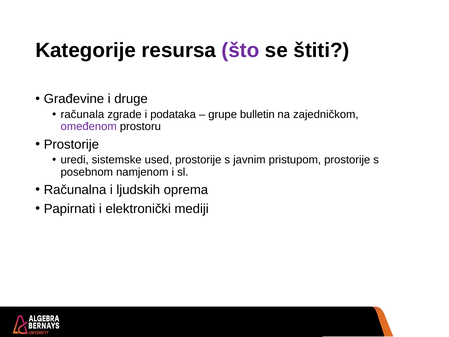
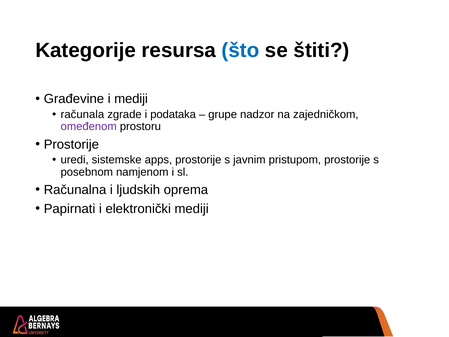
što colour: purple -> blue (240, 50)
i druge: druge -> mediji (131, 99)
bulletin: bulletin -> nadzor (257, 114)
used: used -> apps (158, 160)
